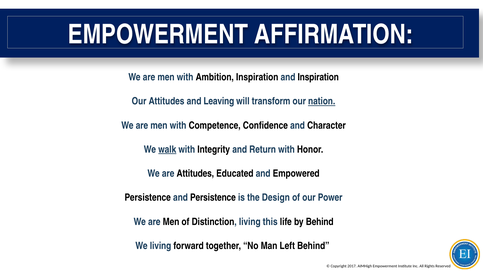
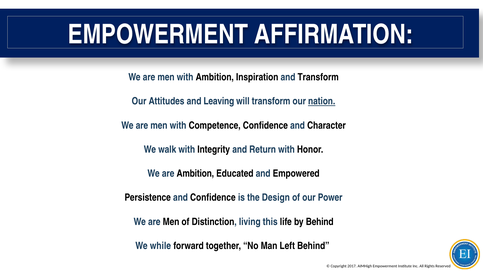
and Inspiration: Inspiration -> Transform (318, 77)
walk underline: present -> none (167, 150)
are Attitudes: Attitudes -> Ambition (195, 174)
and Persistence: Persistence -> Confidence (213, 198)
We living: living -> while (160, 246)
